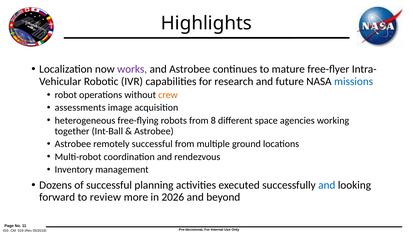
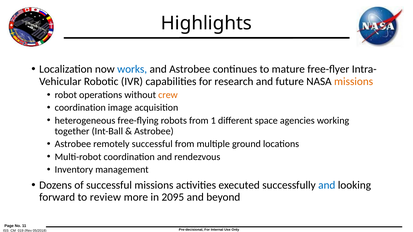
works colour: purple -> blue (132, 69)
missions colour: blue -> orange (354, 81)
assessments: assessments -> coordination (80, 108)
8: 8 -> 1 (213, 121)
successful planning: planning -> missions (154, 185)
2026: 2026 -> 2095 (173, 198)
